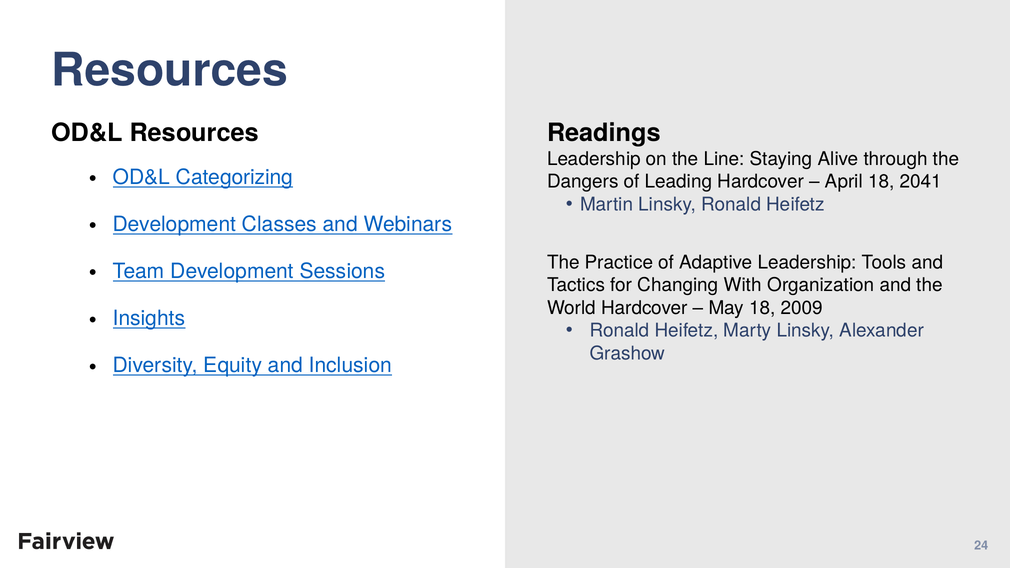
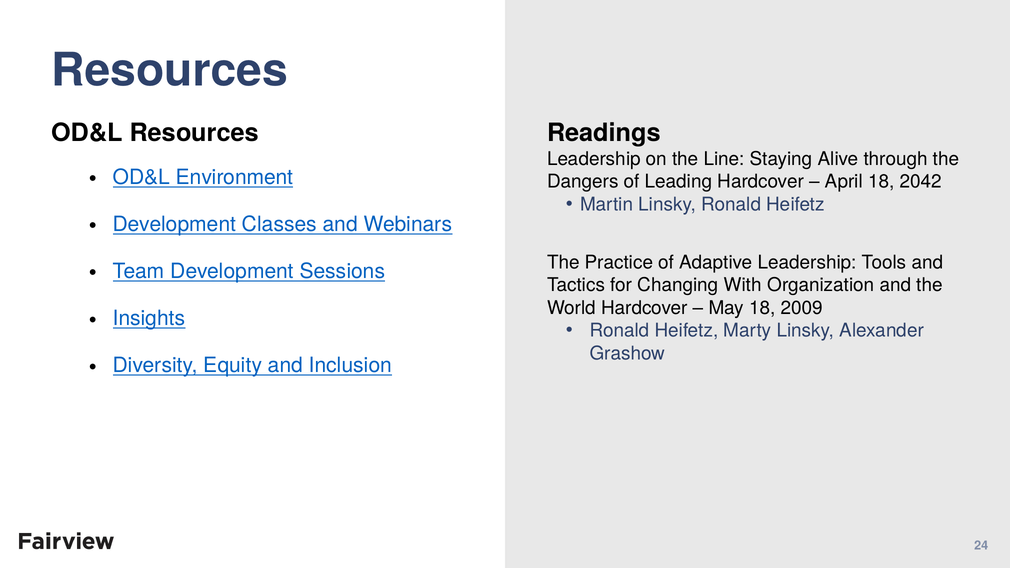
Categorizing: Categorizing -> Environment (235, 177)
2041: 2041 -> 2042 (921, 182)
